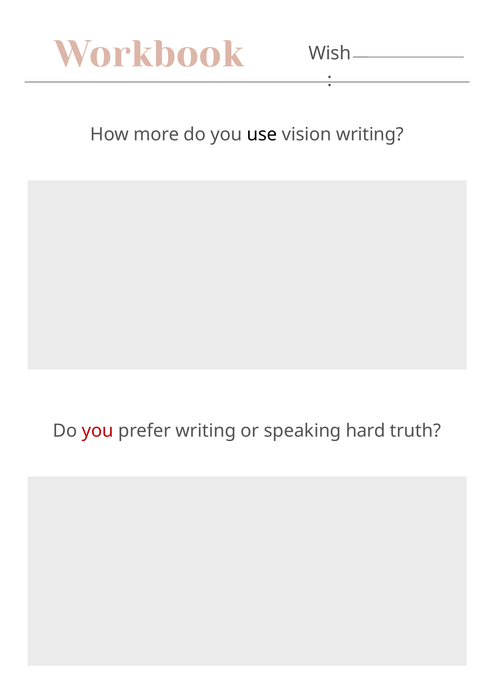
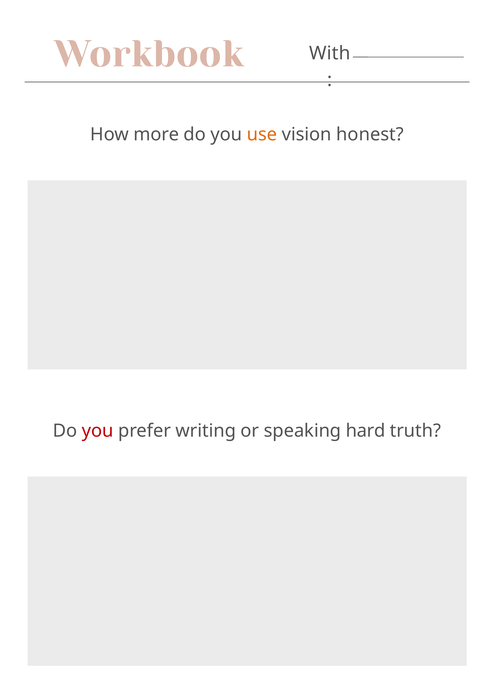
Wish: Wish -> With (330, 53)
use colour: black -> orange (262, 134)
vision writing: writing -> honest (370, 134)
